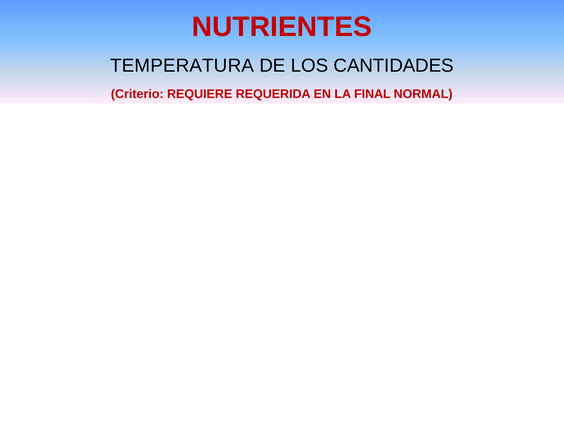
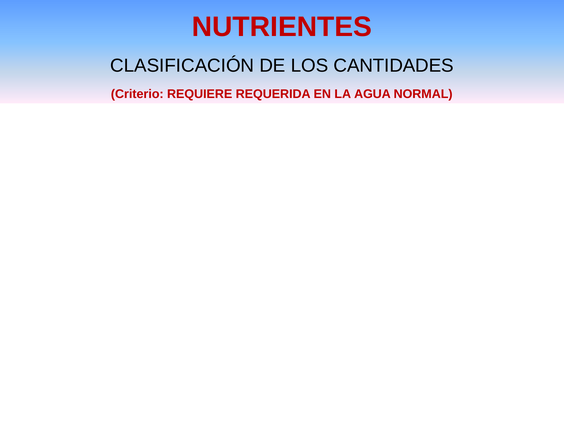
TEMPERATURA: TEMPERATURA -> CLASIFICACIÓN (182, 65)
FINAL: FINAL -> AGUA (372, 94)
